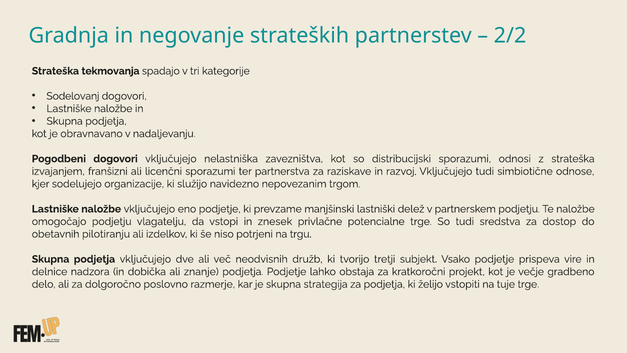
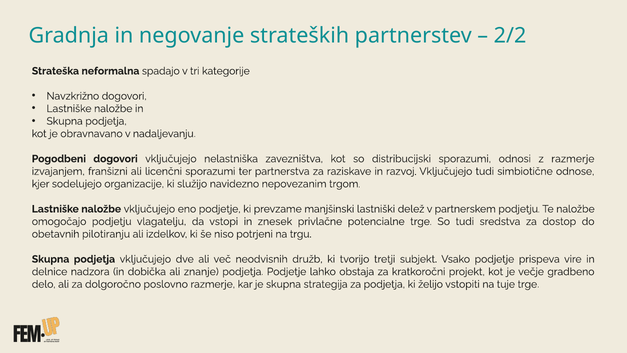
tekmovanja: tekmovanja -> neformalna (110, 71)
Sodelovanj: Sodelovanj -> Navzkrižno (73, 96)
z strateška: strateška -> razmerje (573, 159)
